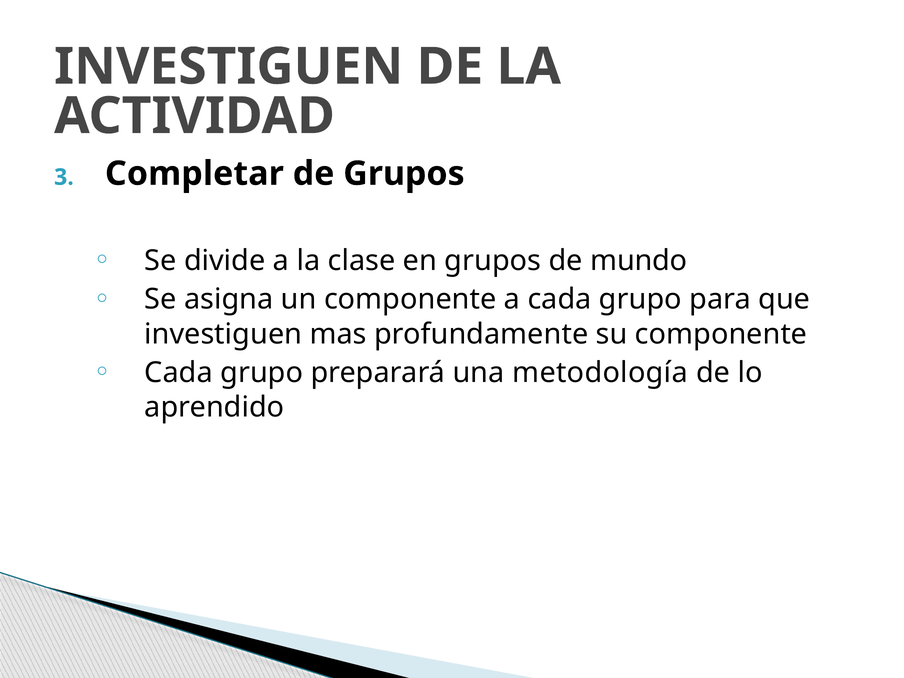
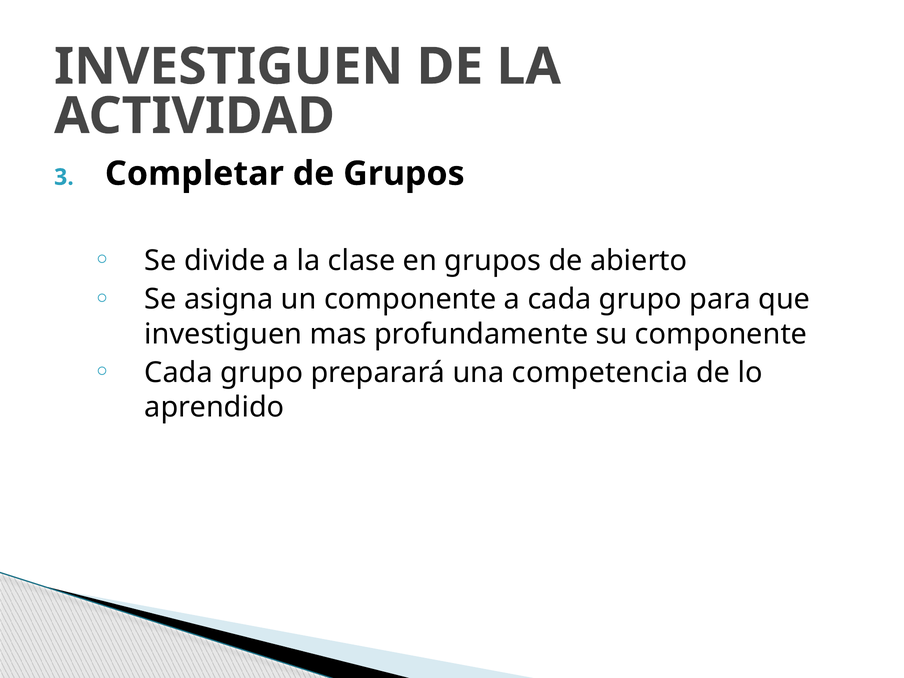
mundo: mundo -> abierto (639, 261)
metodología: metodología -> competencia (600, 373)
